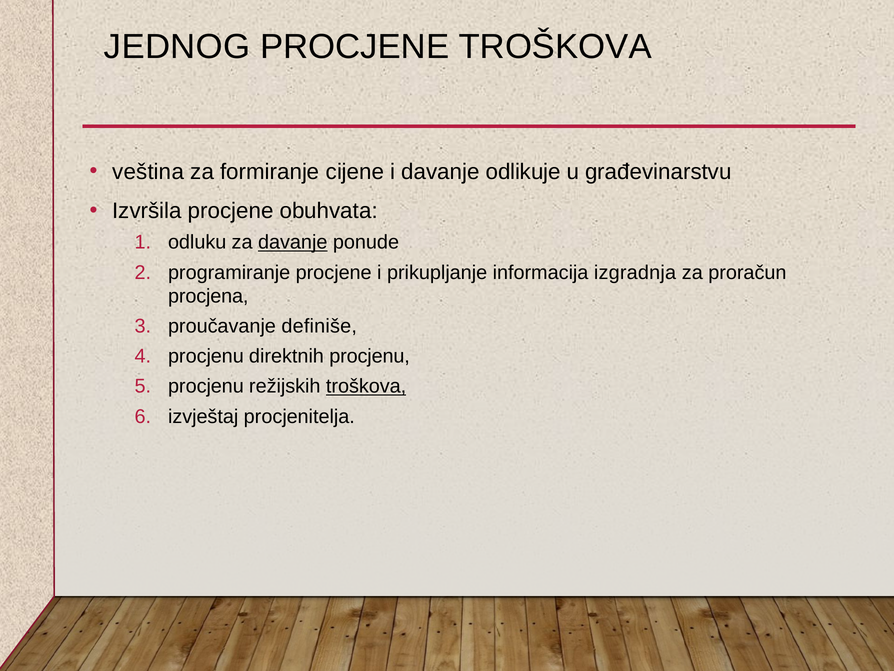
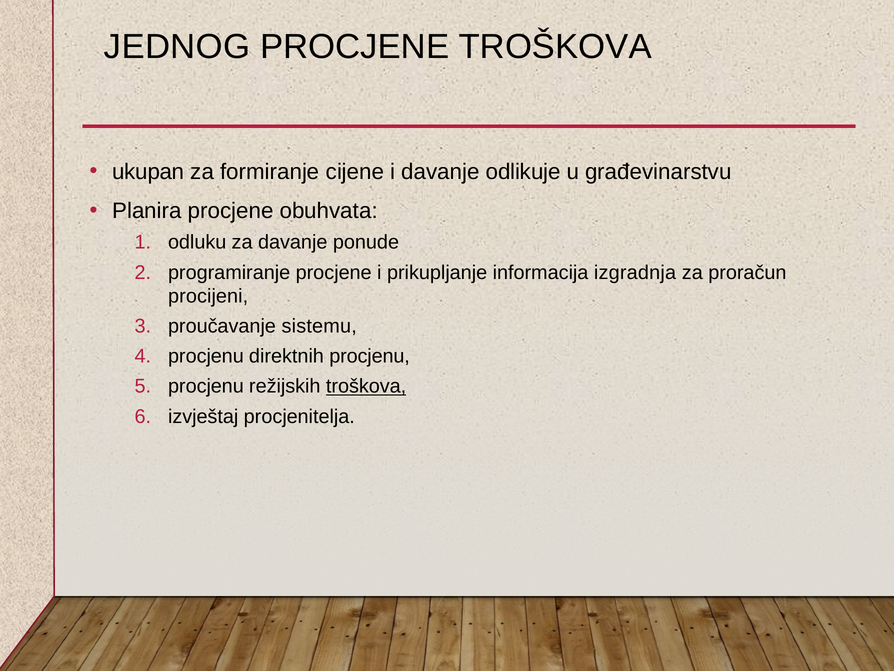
veština: veština -> ukupan (148, 172)
Izvršila: Izvršila -> Planira (147, 211)
davanje underline: present -> none (293, 242)
procjena: procjena -> procijeni (208, 296)
definiše: definiše -> sistemu (319, 326)
